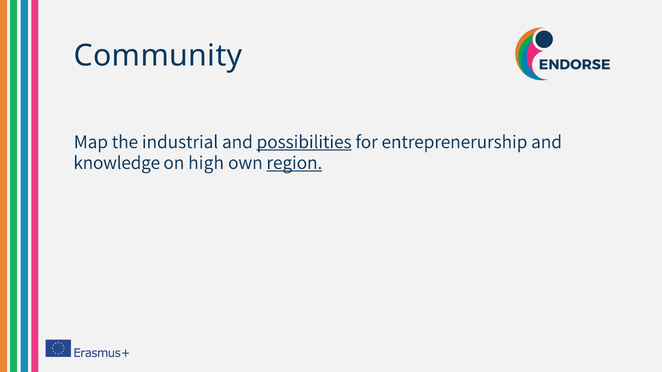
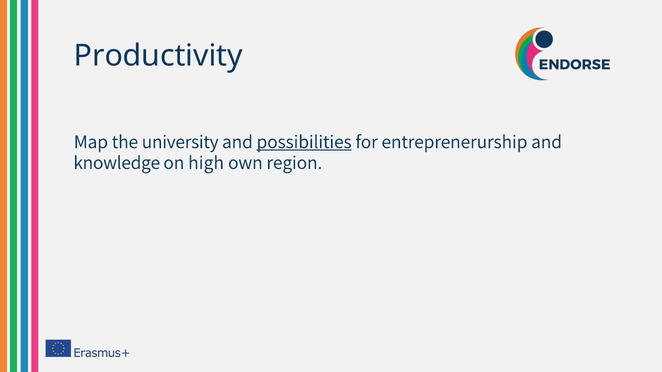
Community: Community -> Productivity (158, 56)
industrial: industrial -> university (180, 142)
region underline: present -> none (294, 163)
